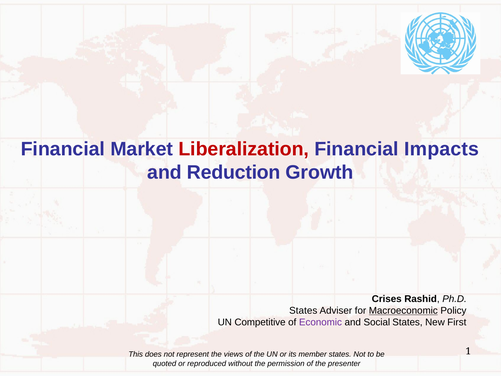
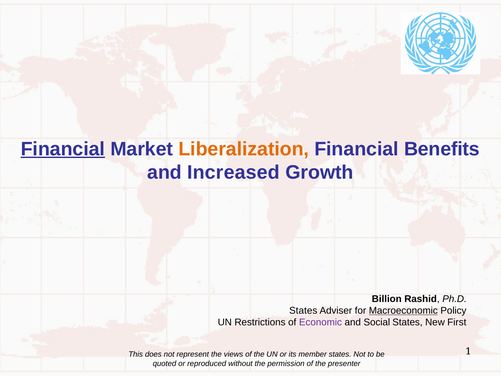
Financial underline: none -> present (63, 149)
Liberalization colour: red -> orange (244, 149)
Impacts: Impacts -> Benefits (442, 149)
Reduction: Reduction -> Increased (234, 172)
Crises: Crises -> Billion (387, 299)
Competitive: Competitive -> Restrictions (260, 322)
